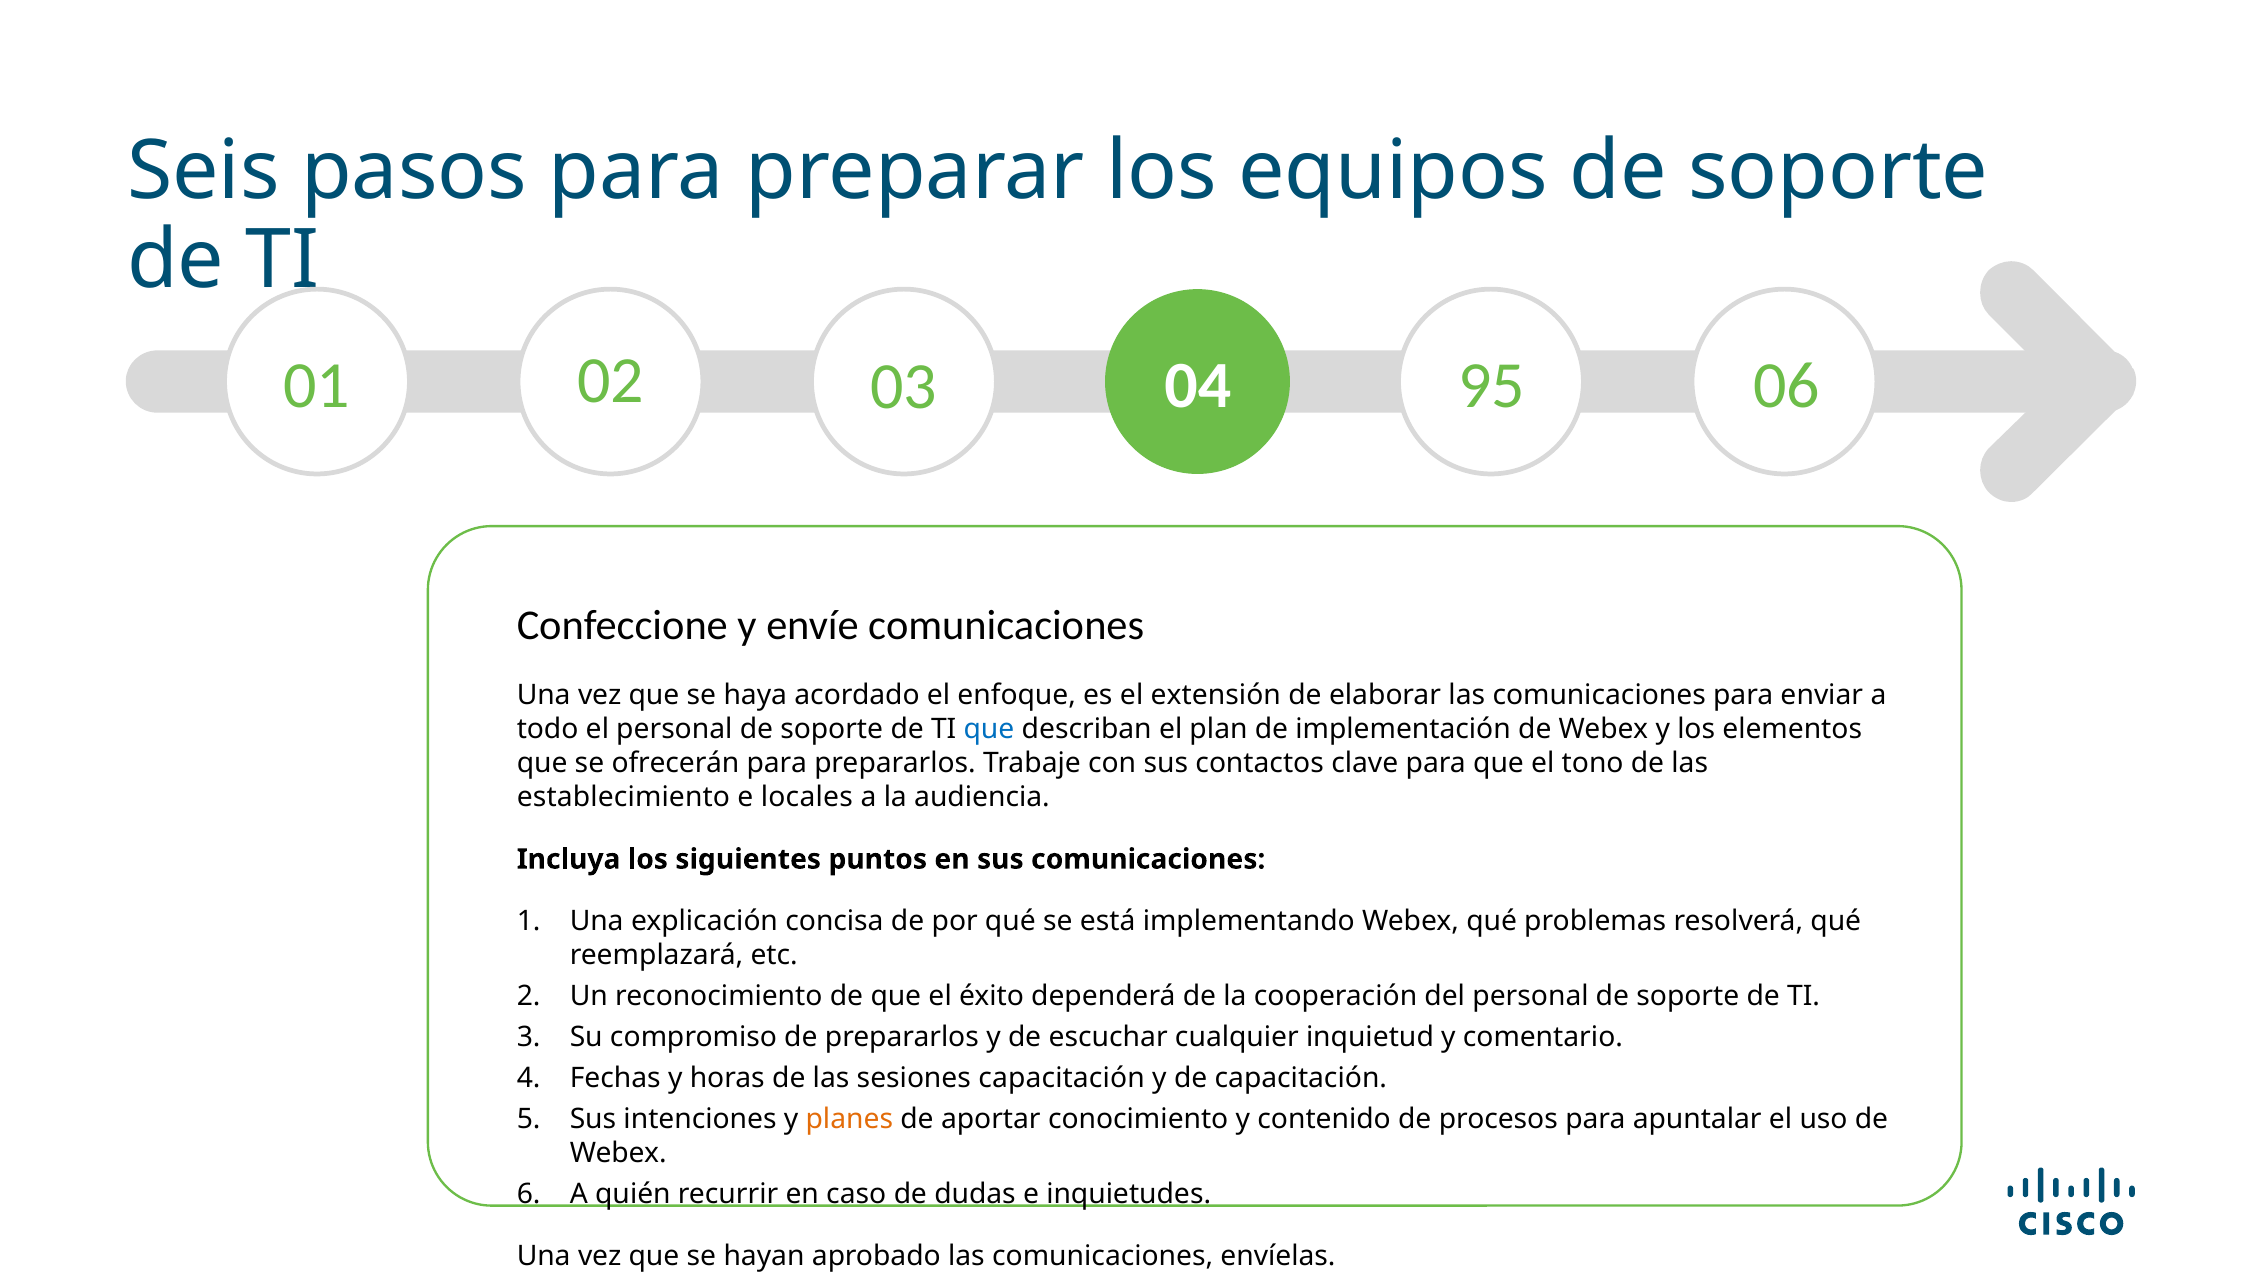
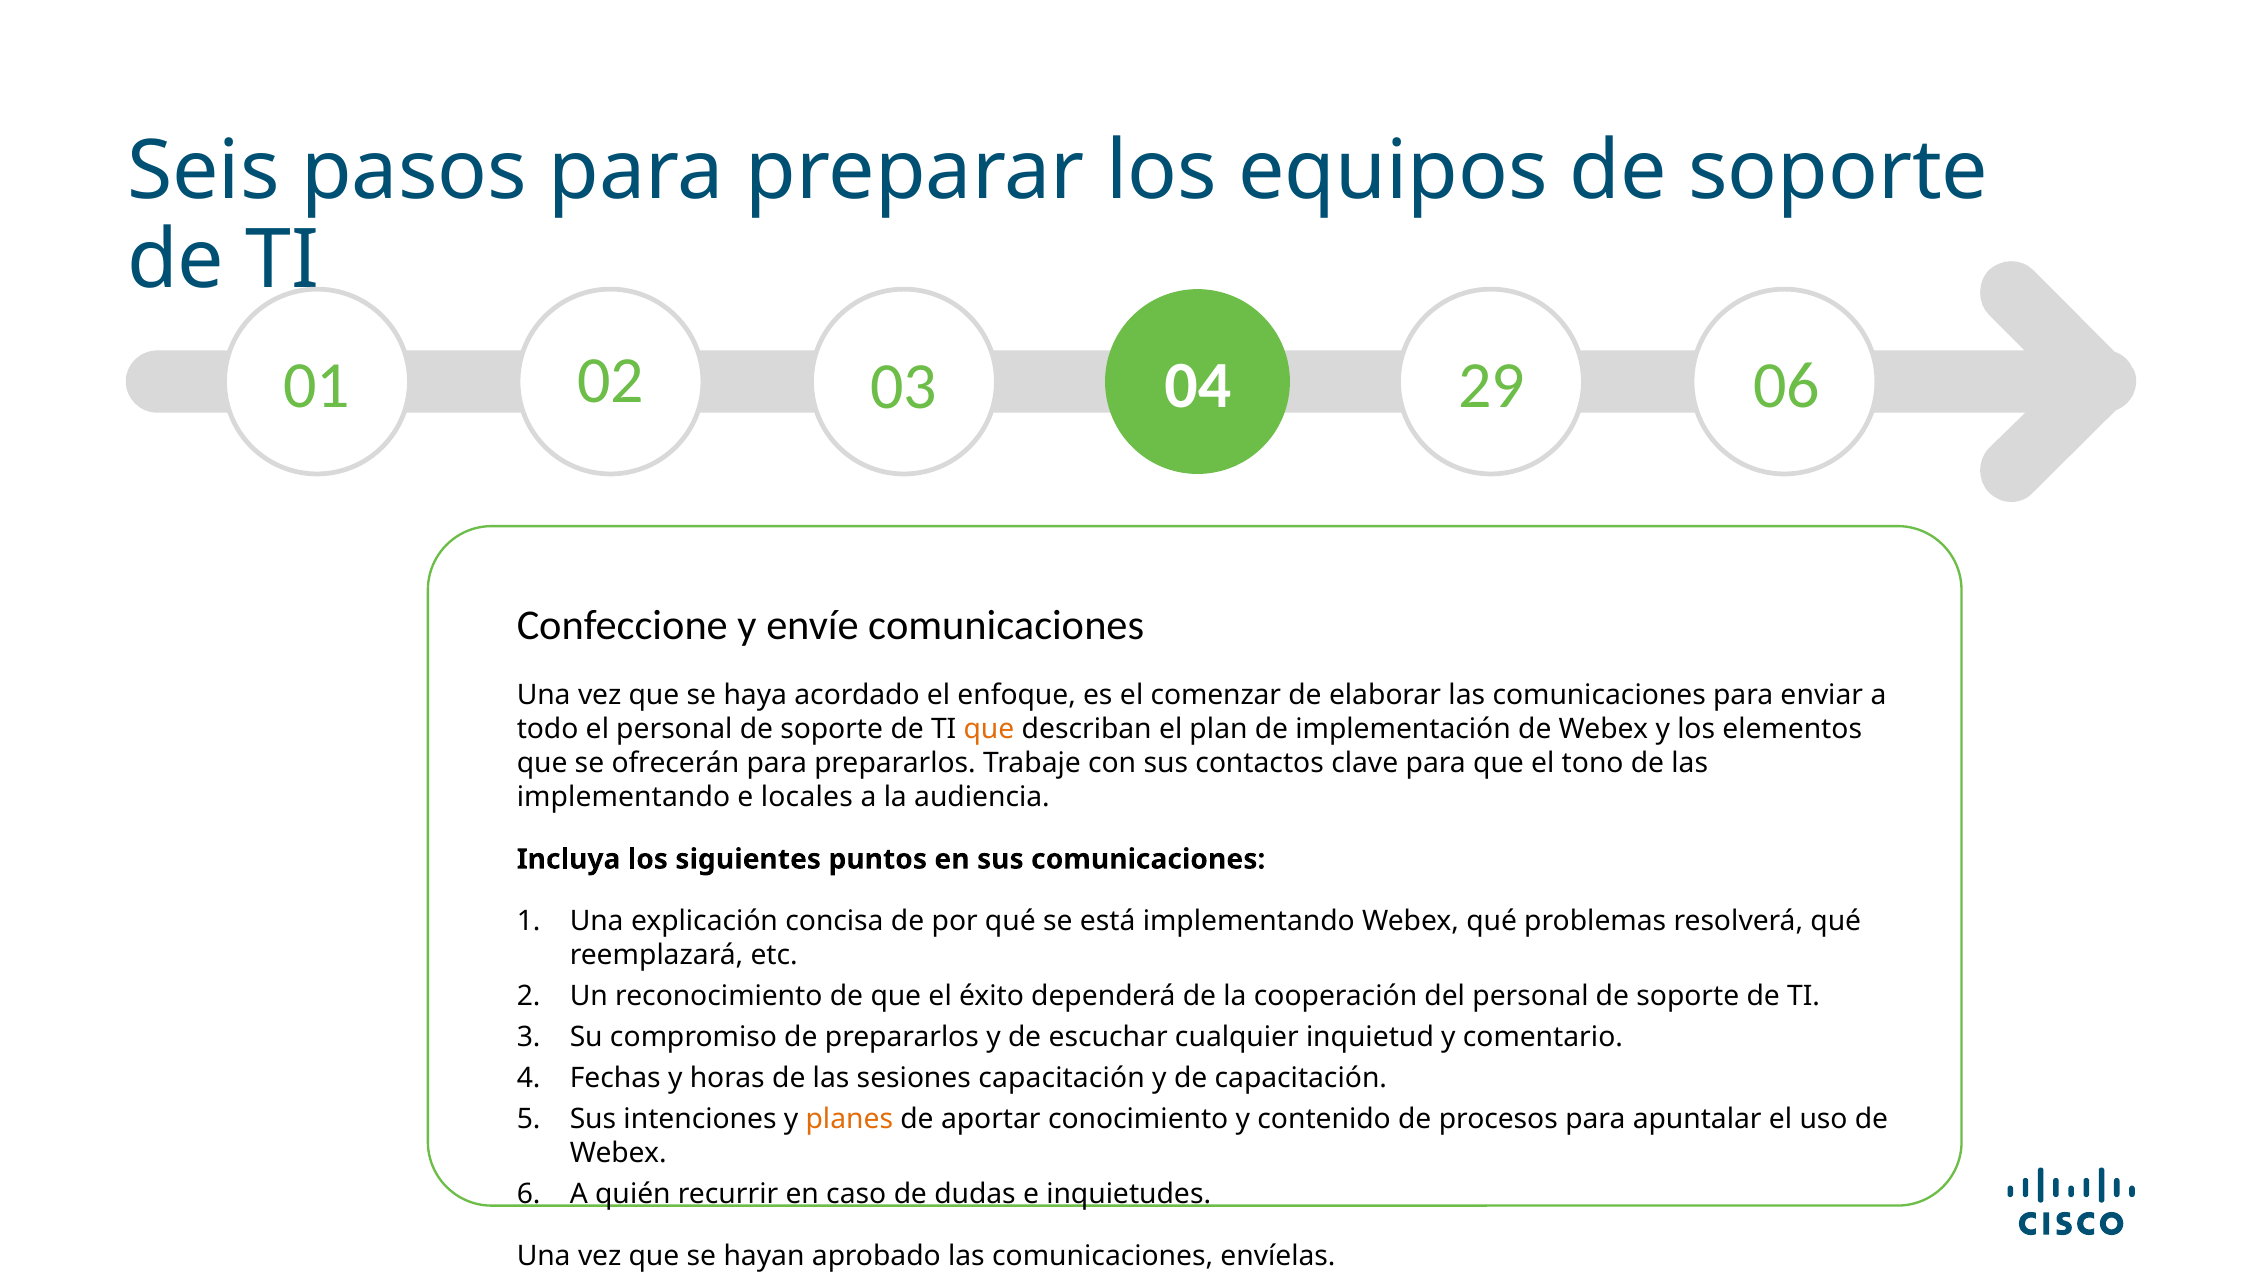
95: 95 -> 29 (1492, 386)
extensión: extensión -> comenzar (1216, 696)
que colour: blue -> orange (989, 730)
establecimiento: establecimiento -> implementando (623, 797)
